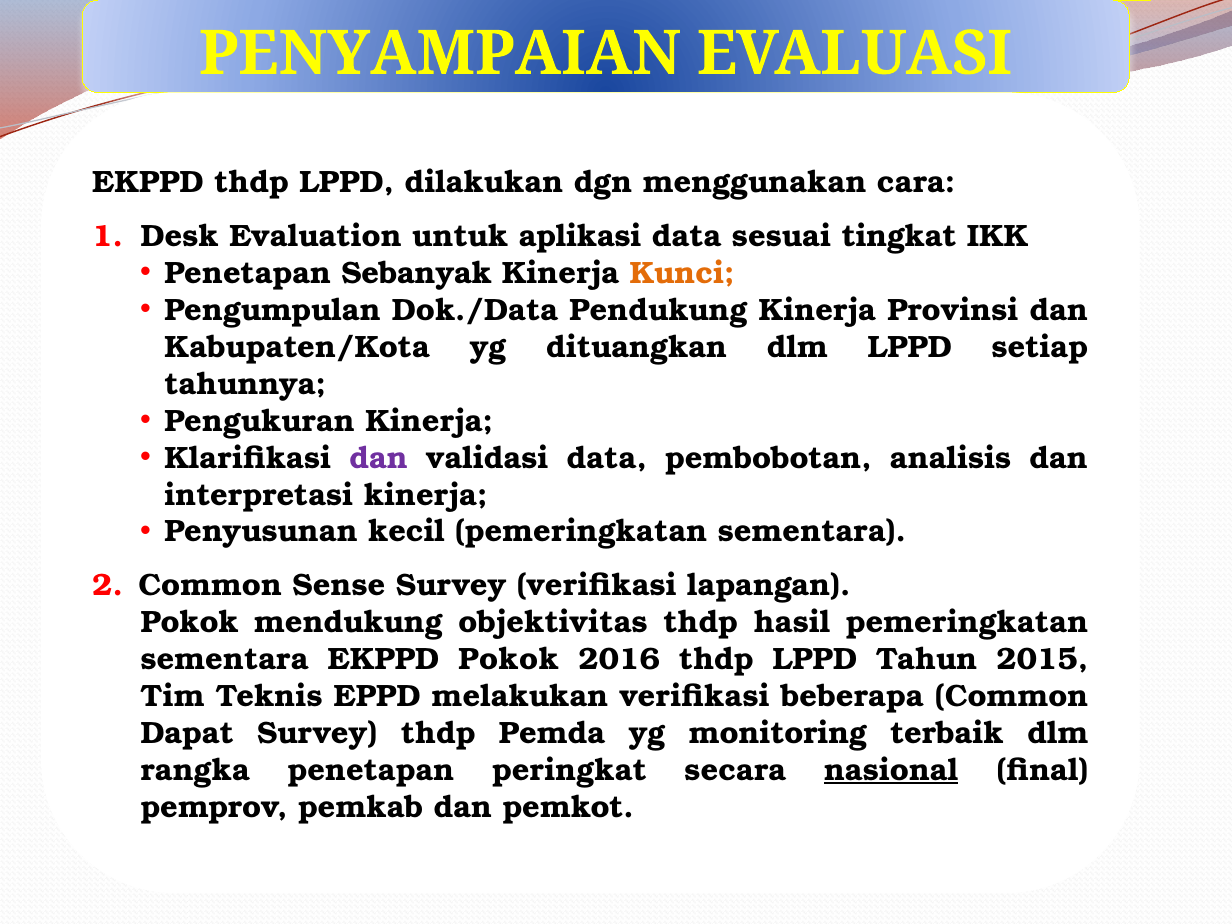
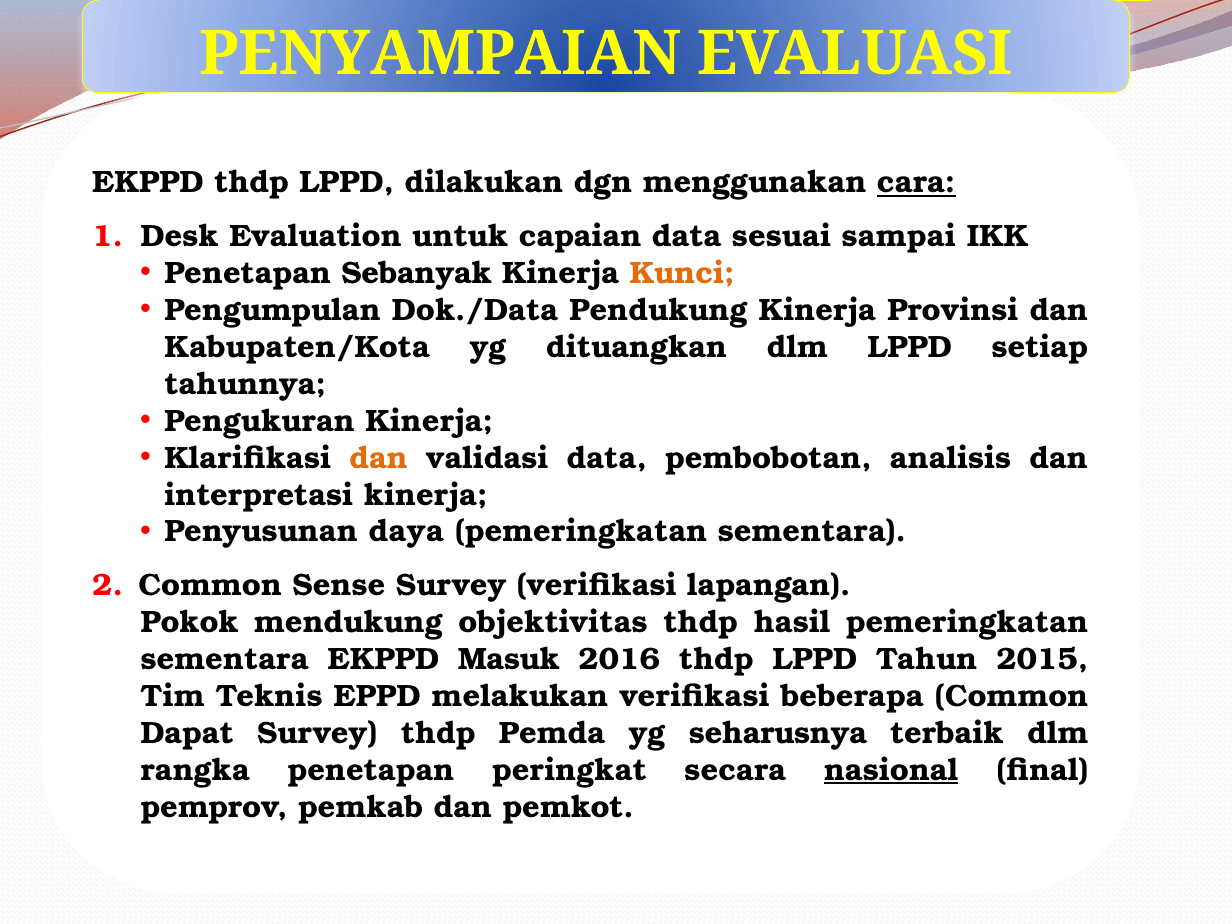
cara underline: none -> present (916, 183)
aplikasi: aplikasi -> capaian (580, 236)
tingkat: tingkat -> sampai (899, 236)
dan colour: purple -> orange (379, 458)
kecil: kecil -> daya (406, 532)
EKPPD Pokok: Pokok -> Masuk (509, 659)
monitoring: monitoring -> seharusnya (778, 733)
